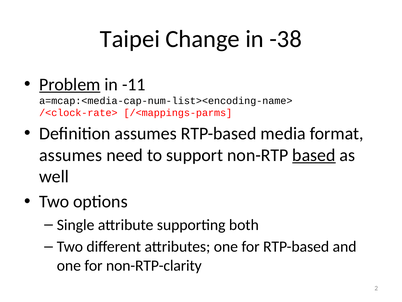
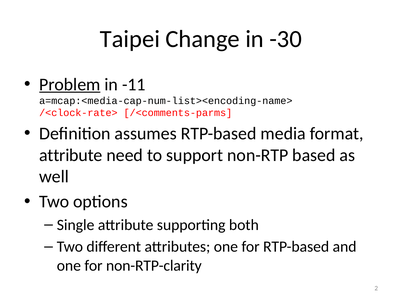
-38: -38 -> -30 (286, 39)
/<mappings-parms: /<mappings-parms -> /<comments-parms (178, 113)
assumes: assumes -> attribute (71, 155)
based underline: present -> none (314, 155)
